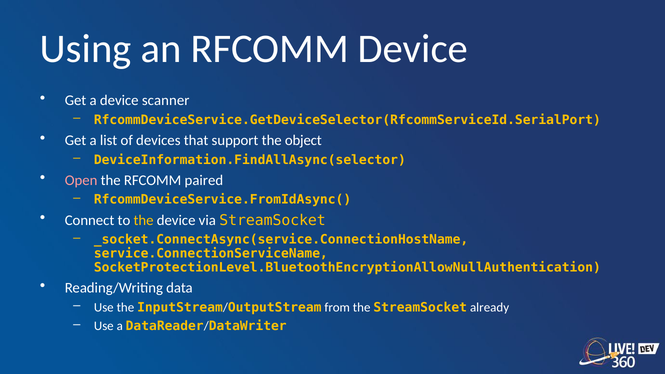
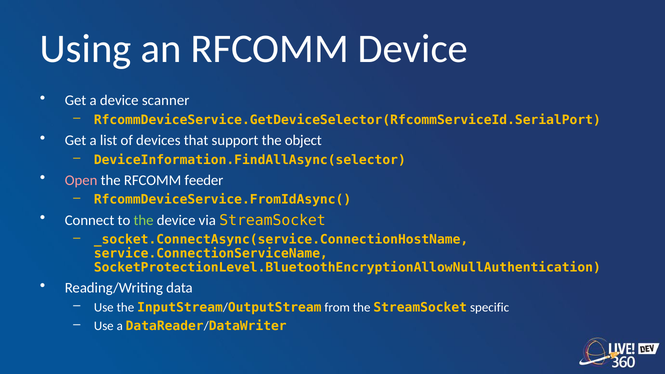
paired: paired -> feeder (204, 180)
the colour: yellow -> light green (144, 220)
already: already -> specific (490, 307)
